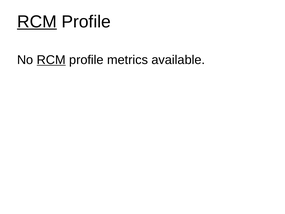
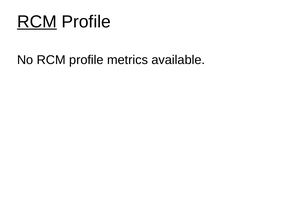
RCM underline: present -> none (51, 60)
